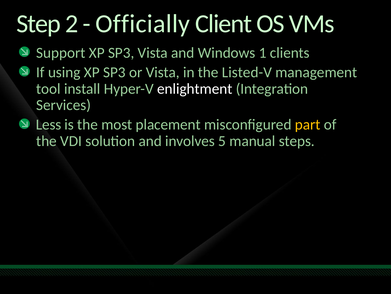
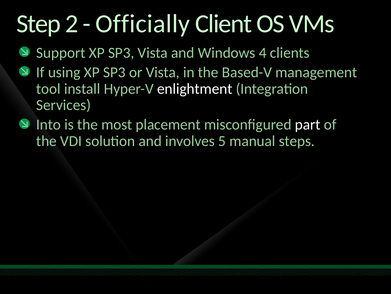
1: 1 -> 4 (263, 53)
Listed-V: Listed-V -> Based-V (247, 72)
Less: Less -> Into (49, 124)
part colour: yellow -> white (308, 124)
